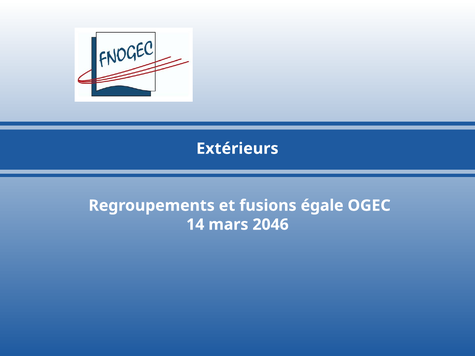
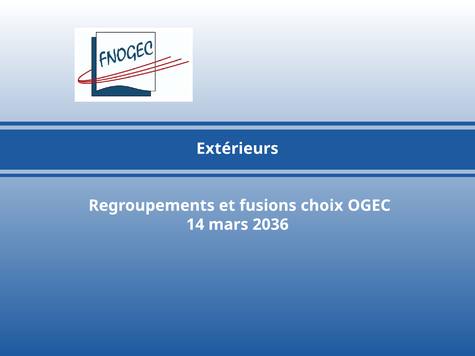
égale: égale -> choix (322, 206)
2046: 2046 -> 2036 (271, 225)
